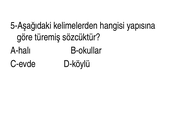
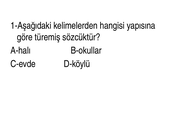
5-Aşağıdaki: 5-Aşağıdaki -> 1-Aşağıdaki (31, 26)
